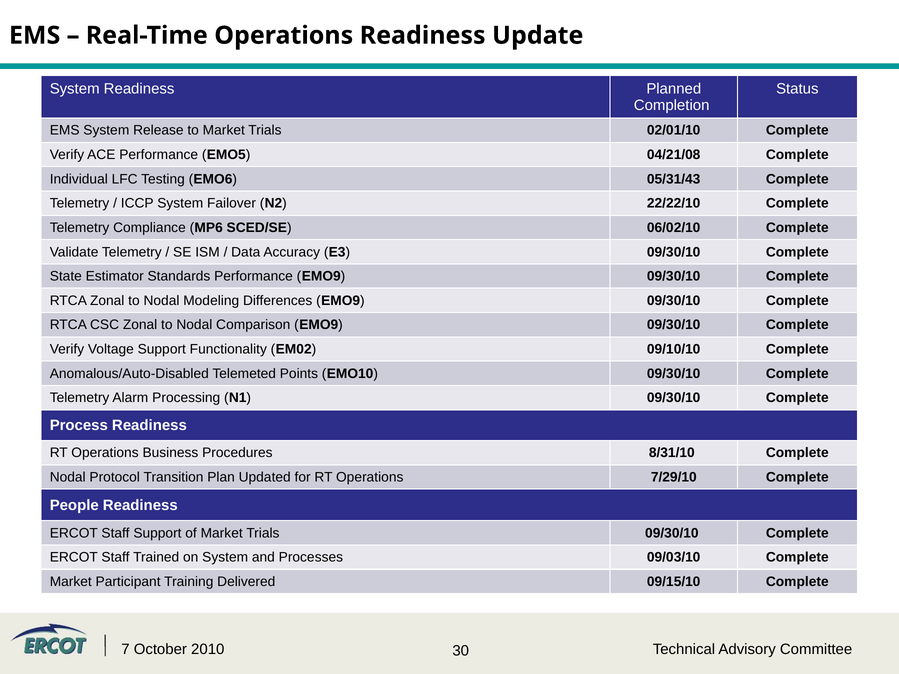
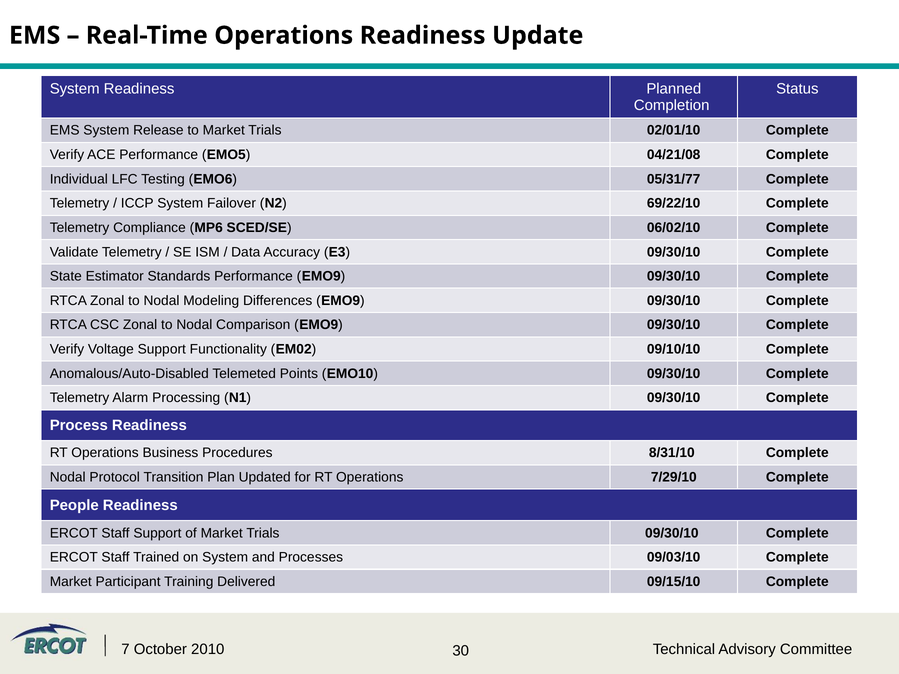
05/31/43: 05/31/43 -> 05/31/77 (674, 179)
22/22/10: 22/22/10 -> 69/22/10 (674, 203)
